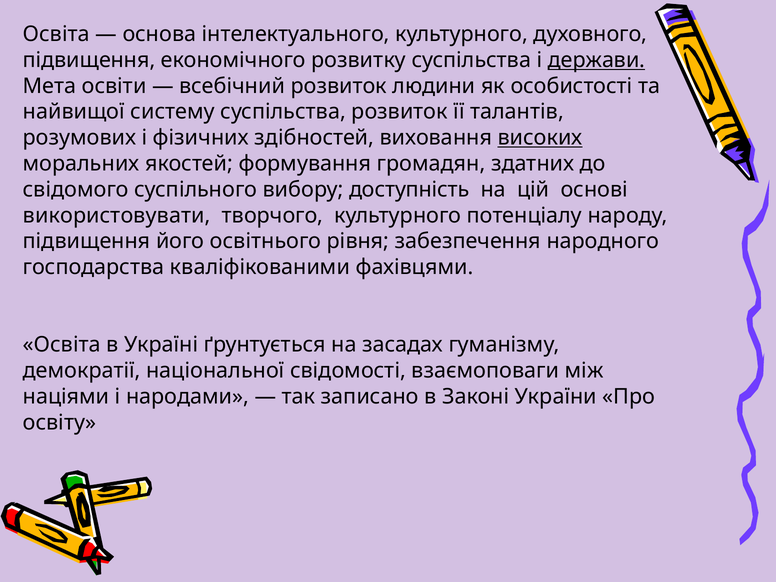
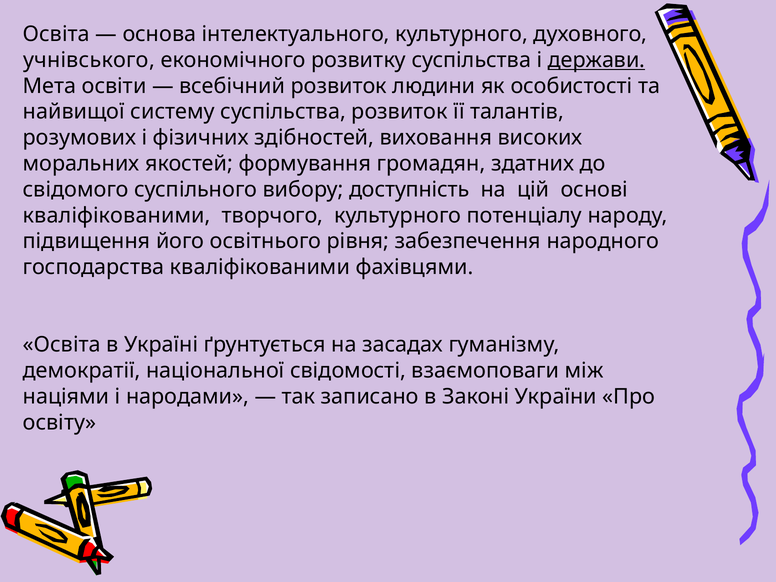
підвищення: підвищення -> учнівського (89, 60)
високих underline: present -> none (540, 138)
використовувати: використовувати -> кваліфікованими (117, 215)
